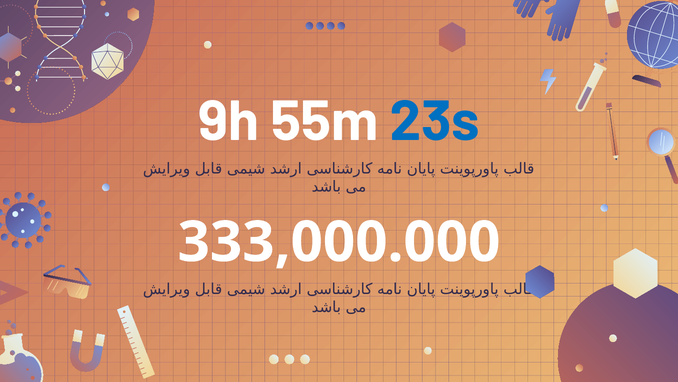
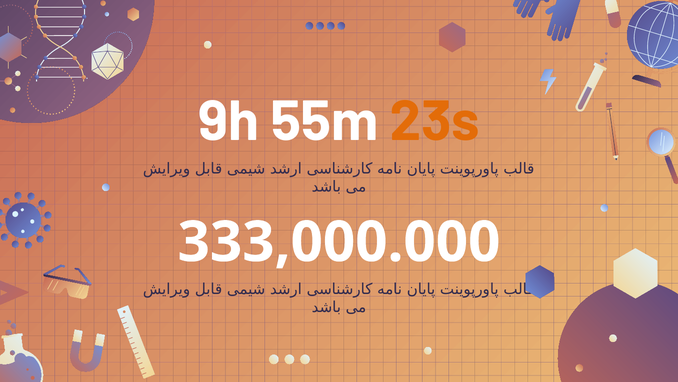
23s colour: blue -> orange (435, 121)
